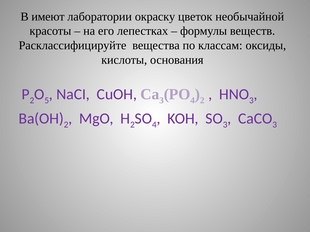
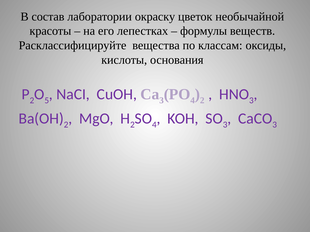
имеют: имеют -> состав (48, 17)
